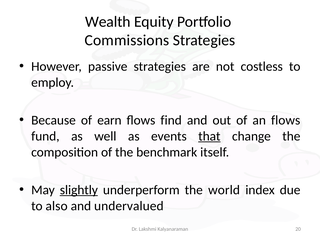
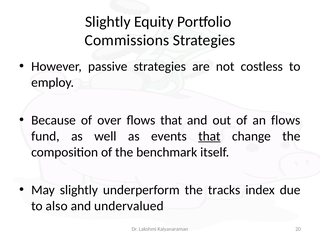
Wealth: Wealth -> Slightly (108, 22)
earn: earn -> over (109, 120)
flows find: find -> that (171, 120)
slightly underline: present -> none (79, 190)
world: world -> tracks (224, 190)
